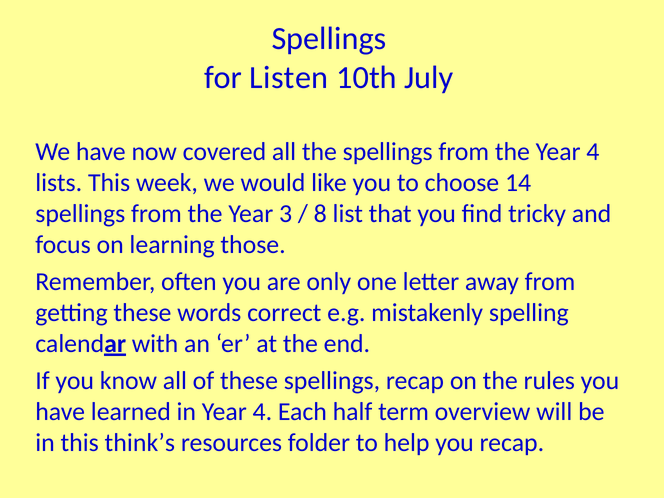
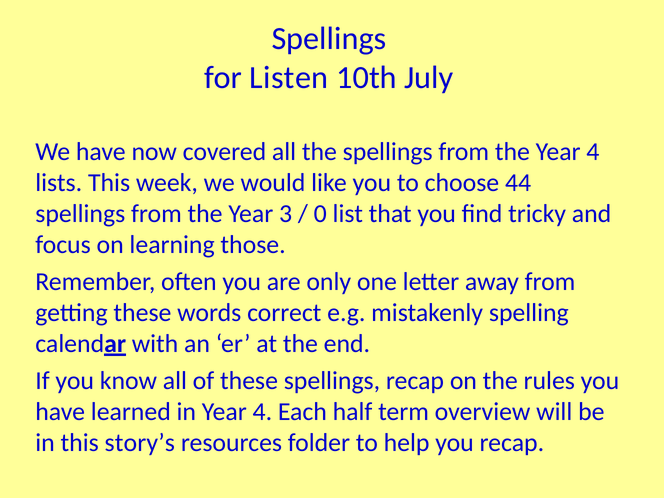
14: 14 -> 44 (518, 183)
8: 8 -> 0 (320, 214)
think’s: think’s -> story’s (140, 443)
